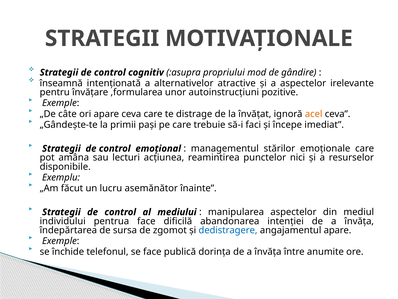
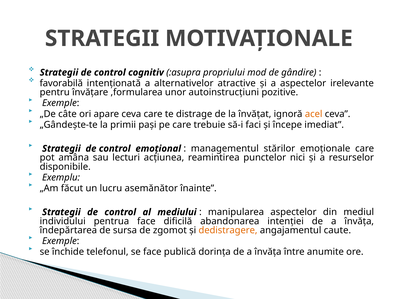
înseamnă: înseamnă -> favorabilă (61, 83)
dedistragere colour: blue -> orange (228, 230)
angajamentul apare: apare -> caute (337, 230)
